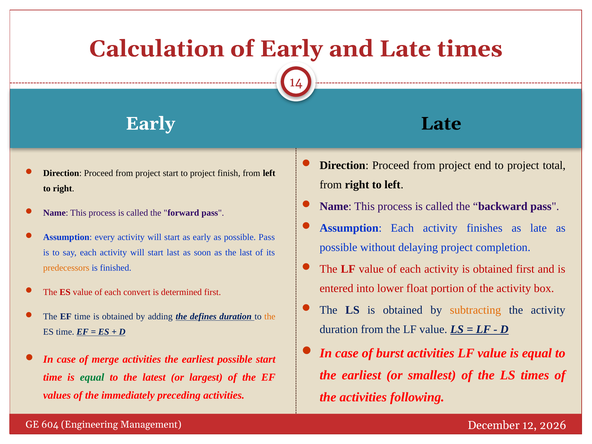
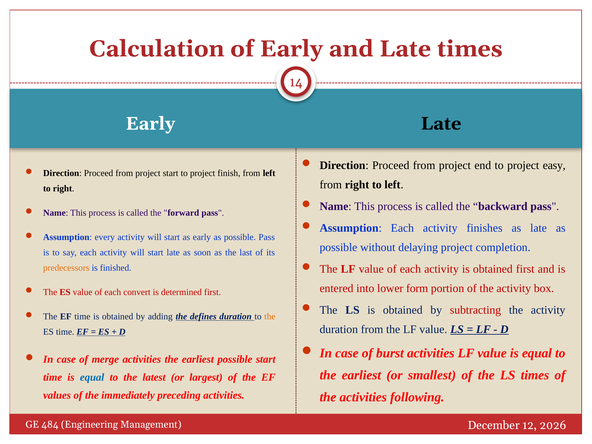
total: total -> easy (554, 165)
start last: last -> late (173, 253)
float: float -> form (417, 288)
subtracting colour: orange -> red (475, 310)
equal colour: green -> blue (92, 377)
604: 604 -> 484 (50, 425)
